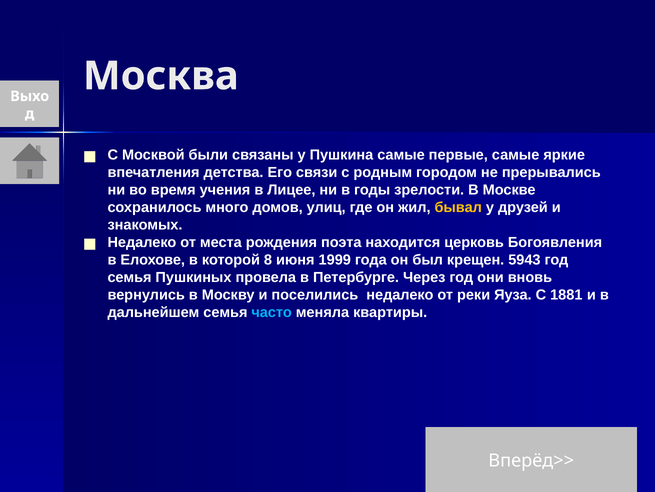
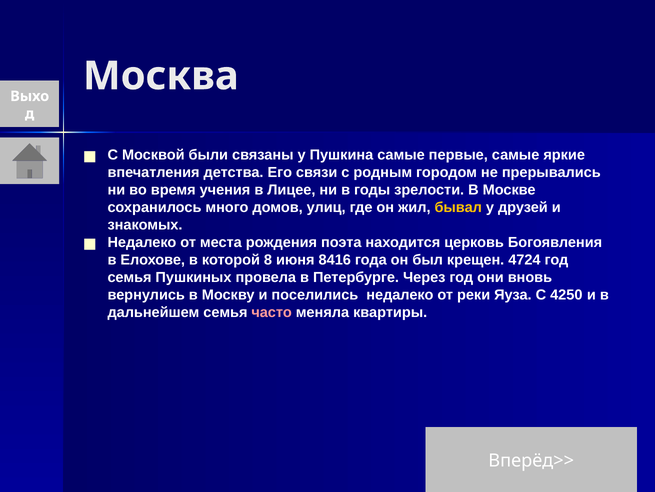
1999: 1999 -> 8416 (335, 260)
5943: 5943 -> 4724 (524, 260)
1881: 1881 -> 4250 (566, 295)
часто colour: light blue -> pink (272, 312)
